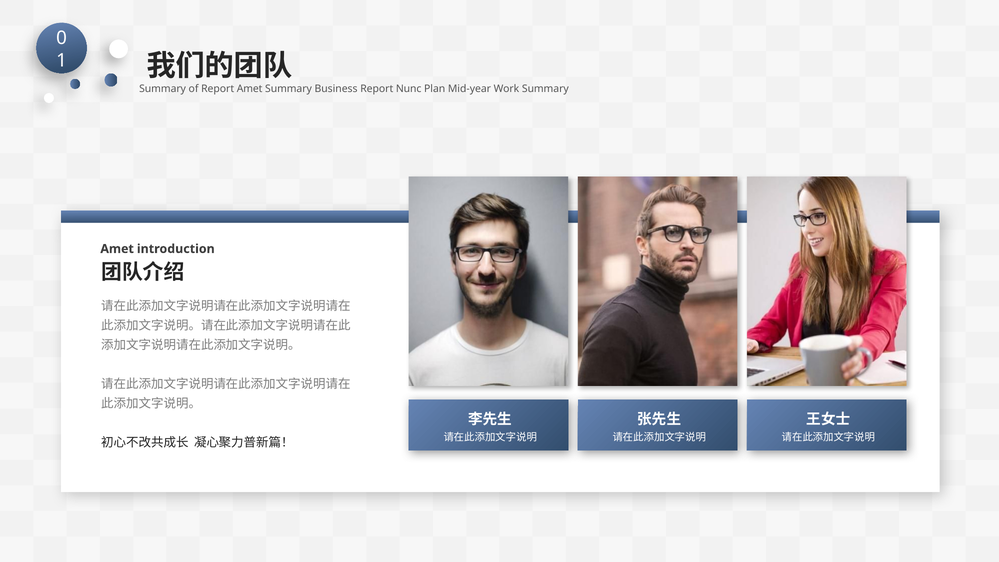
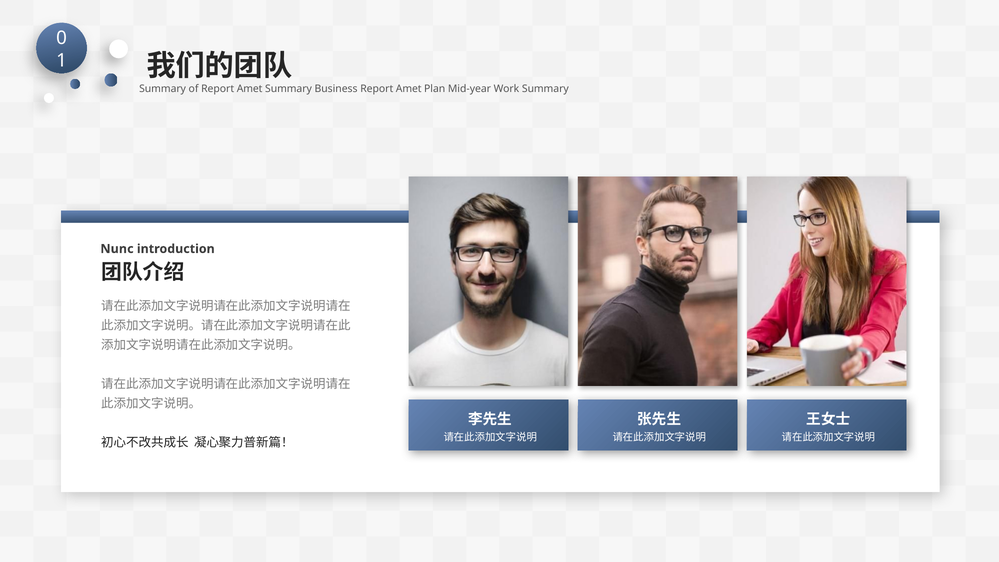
Business Report Nunc: Nunc -> Amet (409, 89)
Amet: Amet -> Nunc (117, 249)
